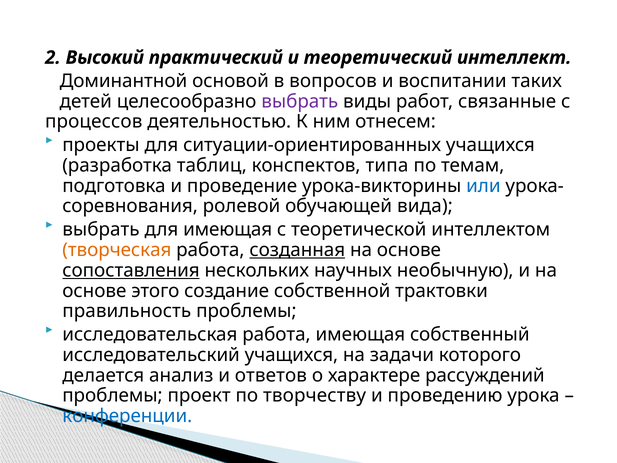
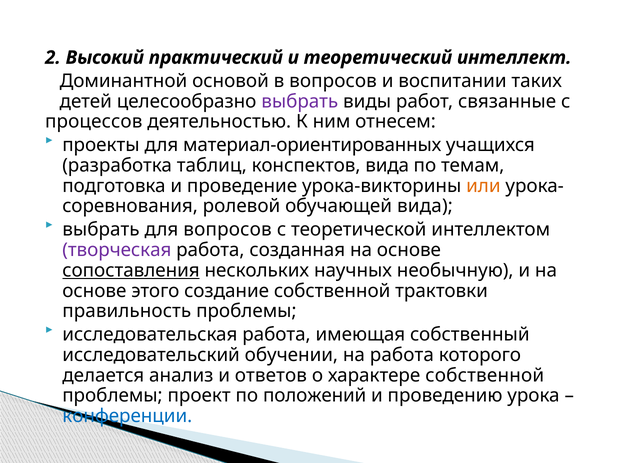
ситуации-ориентированных: ситуации-ориентированных -> материал-ориентированных (312, 145)
конспектов типа: типа -> вида (387, 165)
или colour: blue -> orange (483, 186)
для имеющая: имеющая -> вопросов (228, 230)
творческая colour: orange -> purple (117, 250)
созданная underline: present -> none (297, 250)
исследовательский учащихся: учащихся -> обучении (291, 355)
на задачи: задачи -> работа (402, 355)
характере рассуждений: рассуждений -> собственной (485, 375)
творчеству: творчеству -> положений (315, 395)
